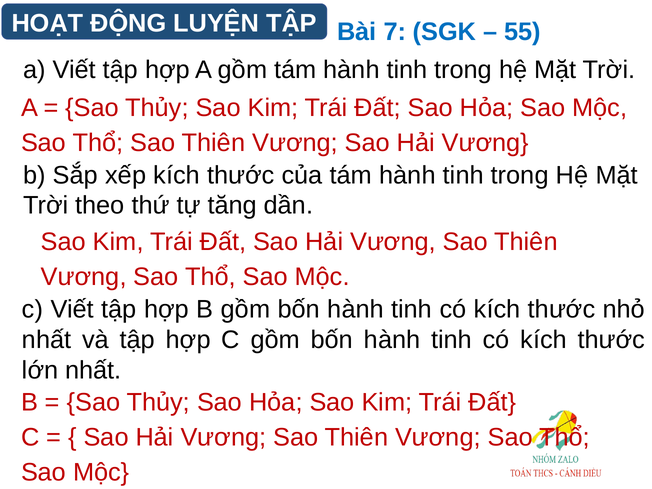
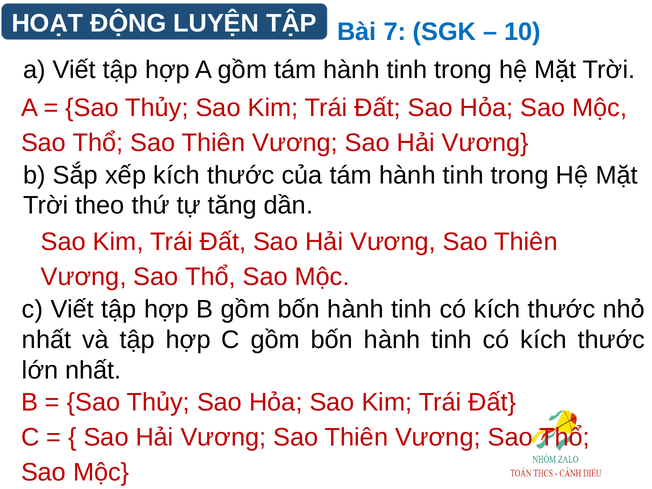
55: 55 -> 10 (523, 32)
